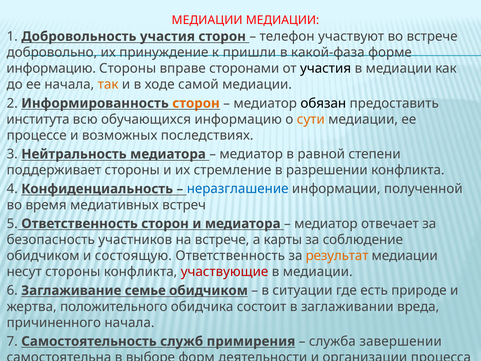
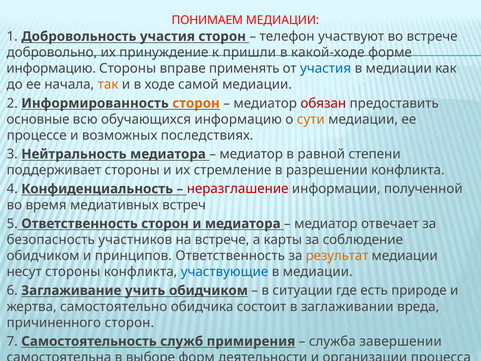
МЕДИАЦИИ: МЕДИАЦИИ -> ПОНИМАЕМ (207, 20)
какой-фаза: какой-фаза -> какой-ходе (328, 52)
сторонами: сторонами -> применять (244, 68)
участия colour: black -> blue (326, 68)
обязан colour: black -> red (323, 103)
института: института -> основные (38, 119)
неразглашение colour: blue -> red (238, 189)
состоящую: состоящую -> принципов (133, 256)
участвующие colour: red -> blue (225, 272)
семье: семье -> учить (145, 290)
положительного: положительного -> самостоятельно (114, 306)
причиненного начала: начала -> сторон (129, 322)
